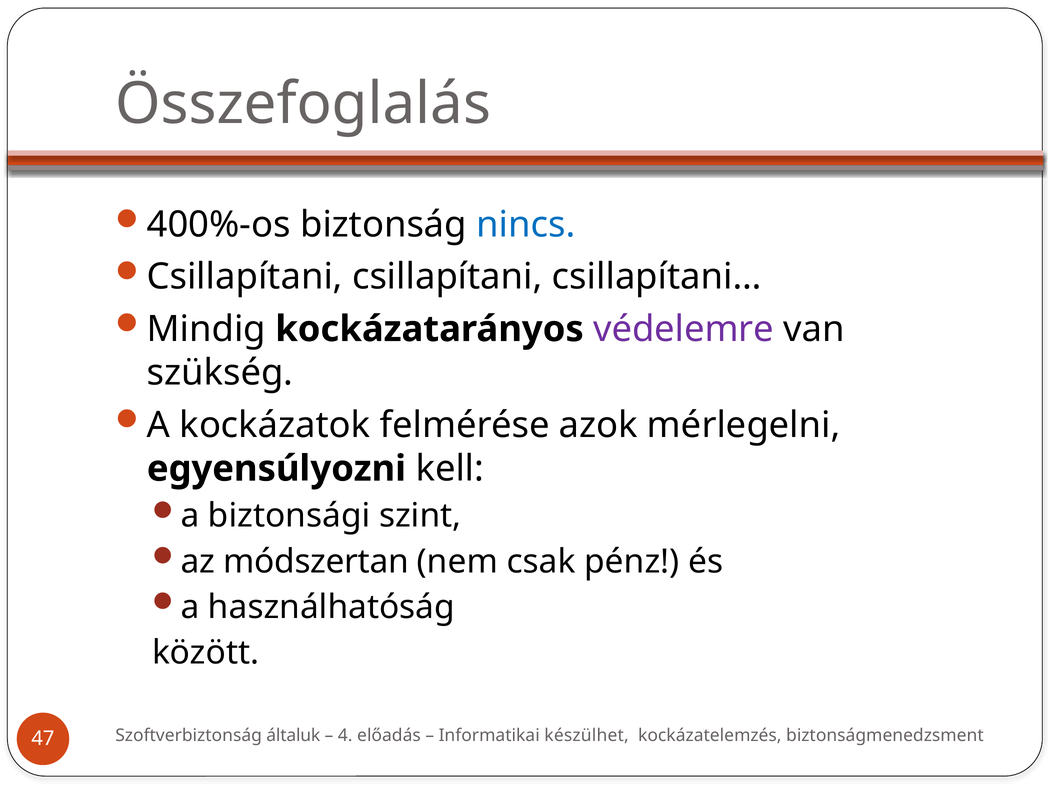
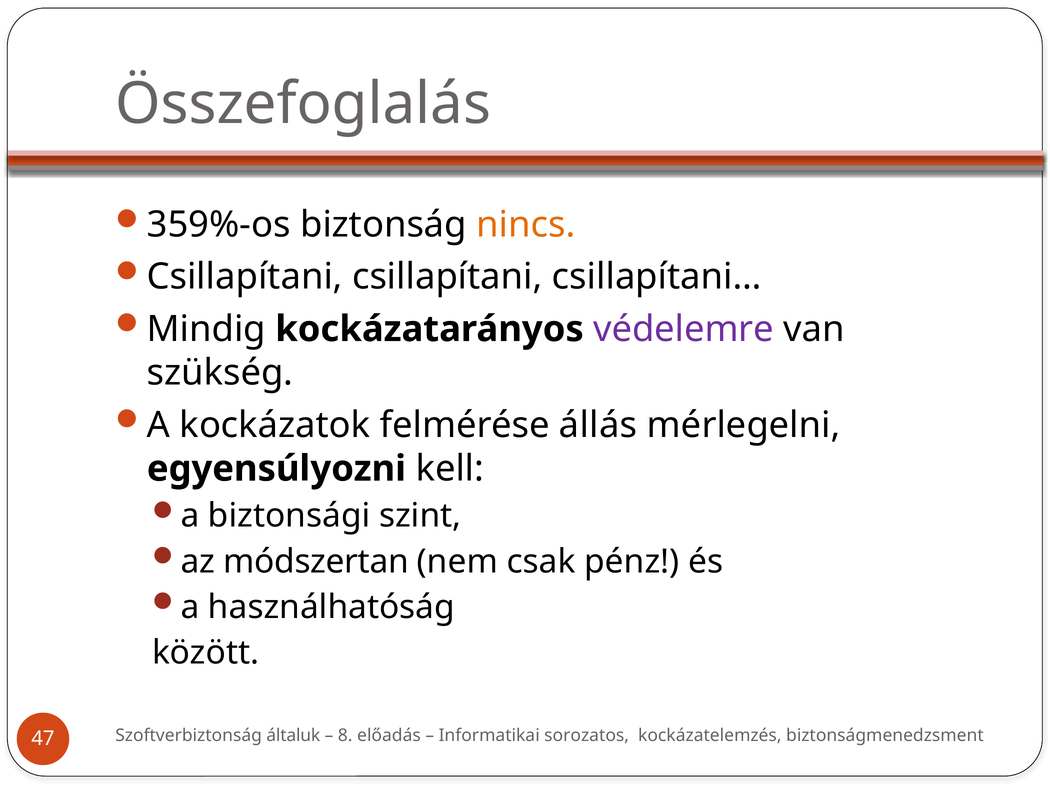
400%-os: 400%-os -> 359%-os (219, 225)
nincs colour: blue -> orange (526, 225)
azok: azok -> állás (598, 425)
4: 4 -> 8 (345, 736)
készülhet: készülhet -> sorozatos (587, 736)
